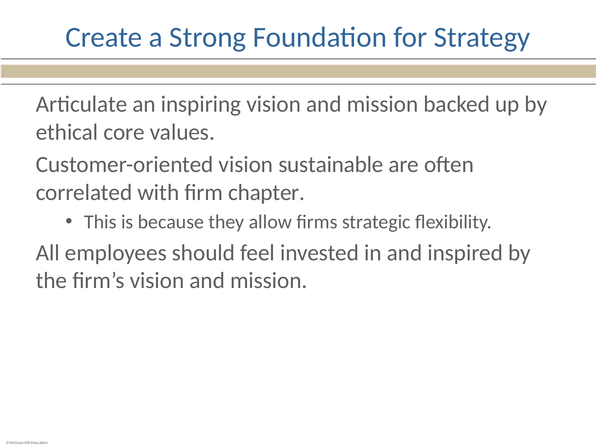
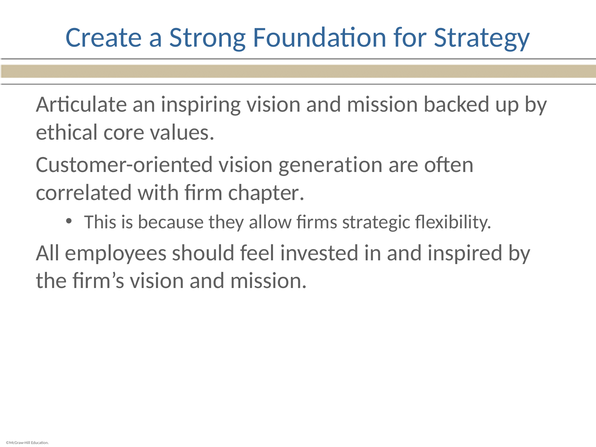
sustainable: sustainable -> generation (331, 165)
